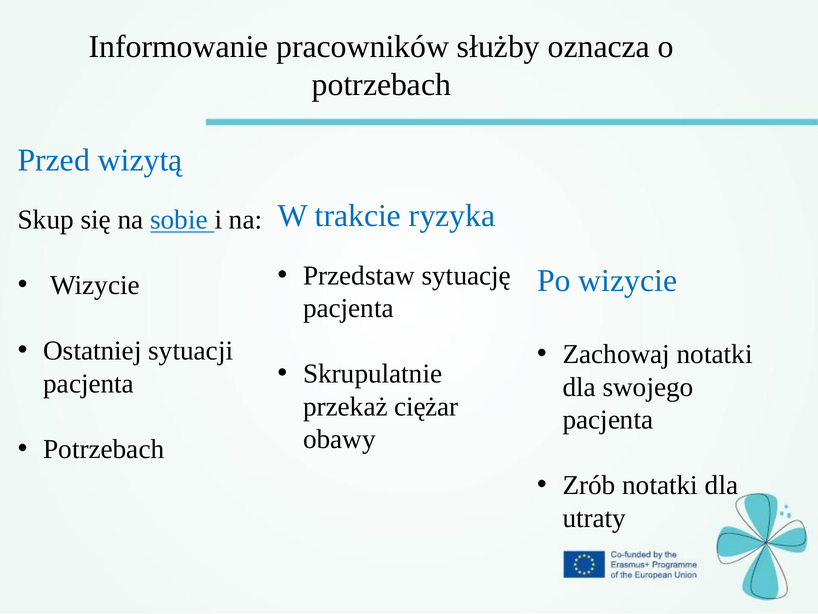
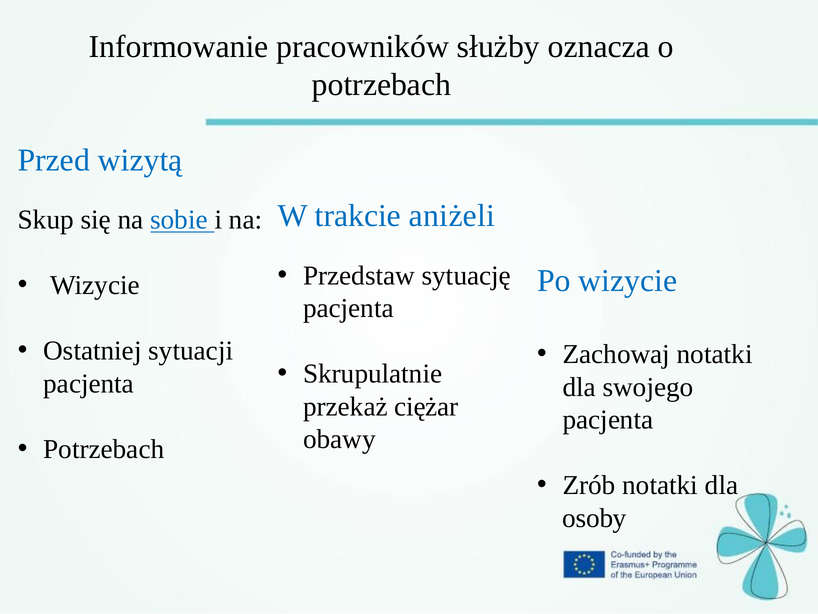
ryzyka: ryzyka -> aniżeli (452, 216)
utraty: utraty -> osoby (594, 518)
